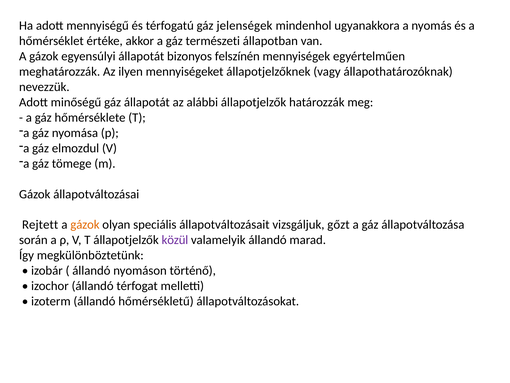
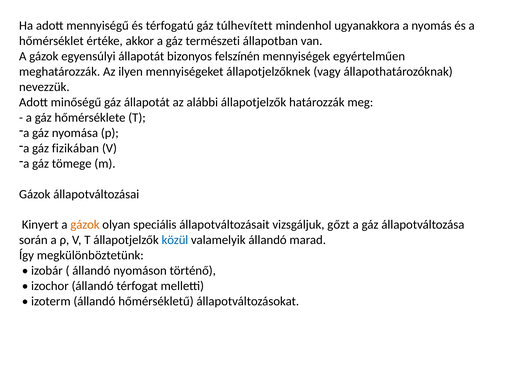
jelenségek: jelenségek -> túlhevített (244, 26)
elmozdul: elmozdul -> fizikában (75, 148)
Rejtett: Rejtett -> Kinyert (40, 224)
közül colour: purple -> blue (175, 240)
